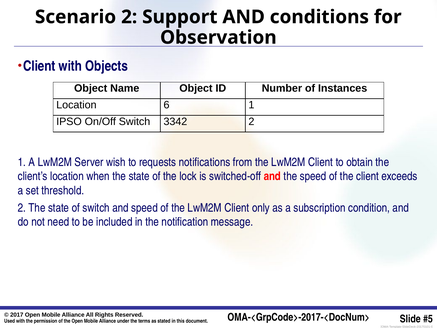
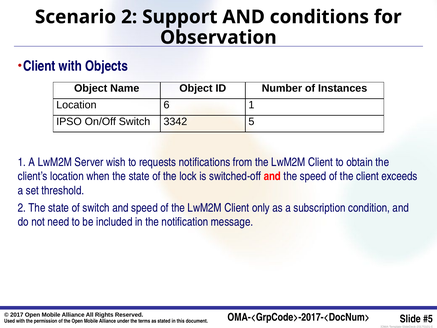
3342 2: 2 -> 5 (251, 121)
